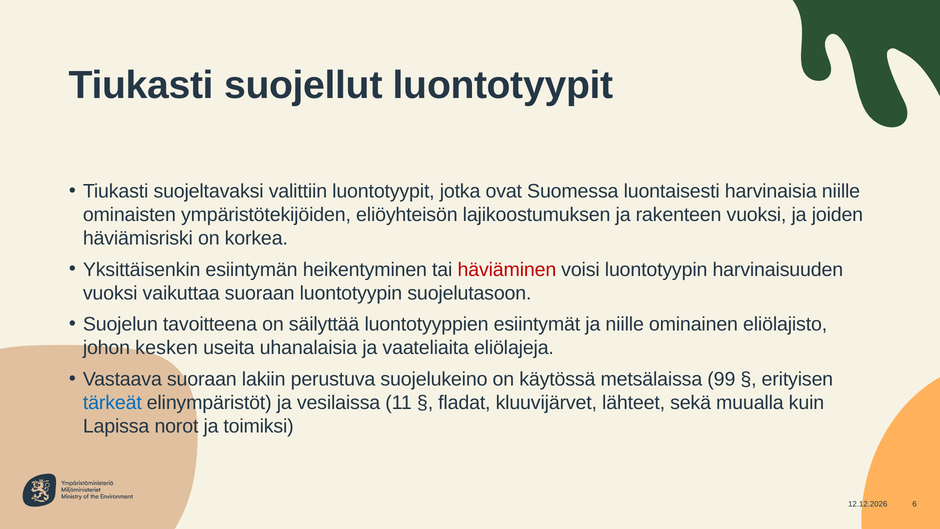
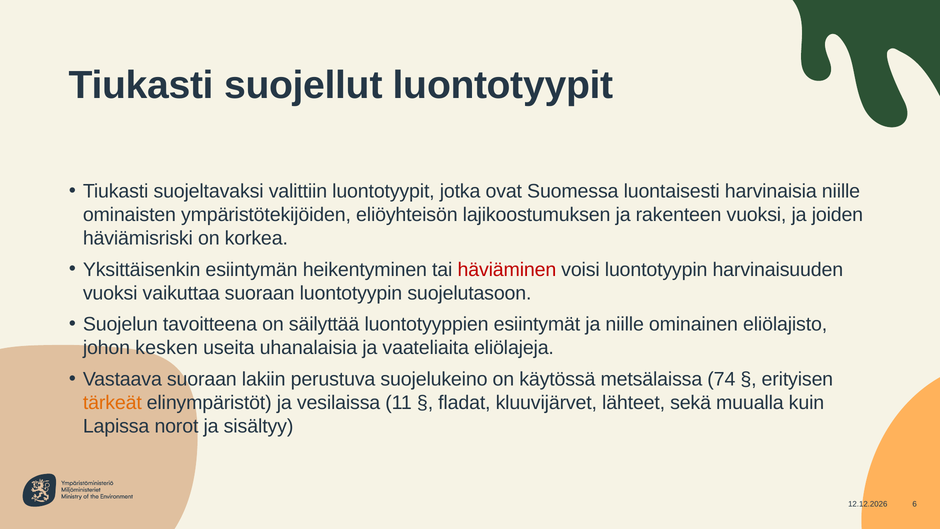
99: 99 -> 74 (721, 379)
tärkeät colour: blue -> orange (112, 403)
toimiksi: toimiksi -> sisältyy (259, 426)
